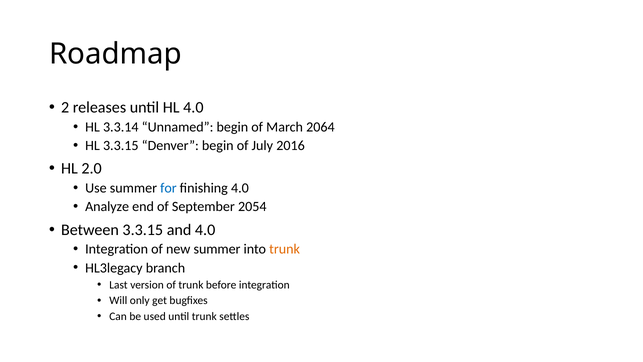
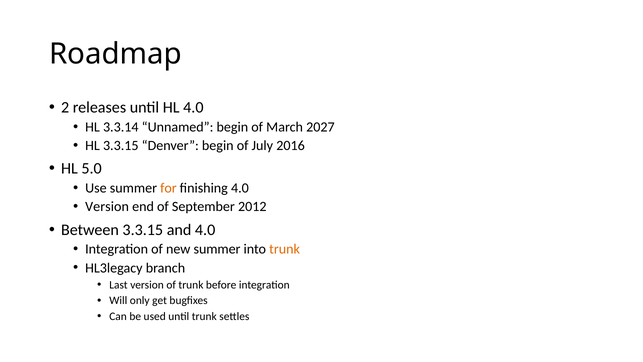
2064: 2064 -> 2027 (320, 127)
2.0: 2.0 -> 5.0 (92, 168)
for colour: blue -> orange (168, 188)
Analyze: Analyze -> Version (107, 207)
2054: 2054 -> 2012 (252, 207)
